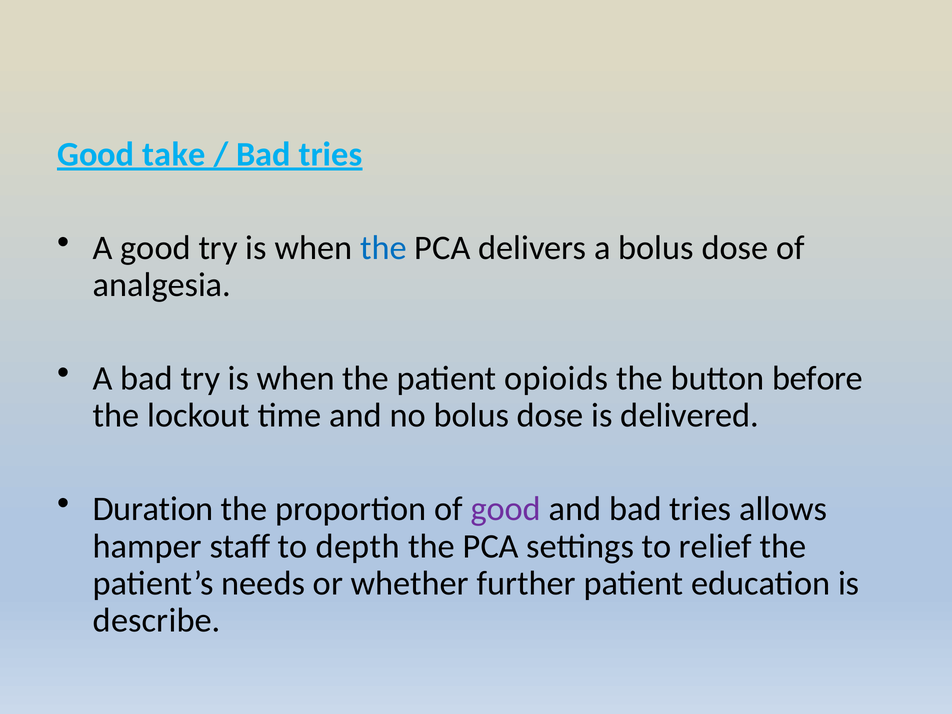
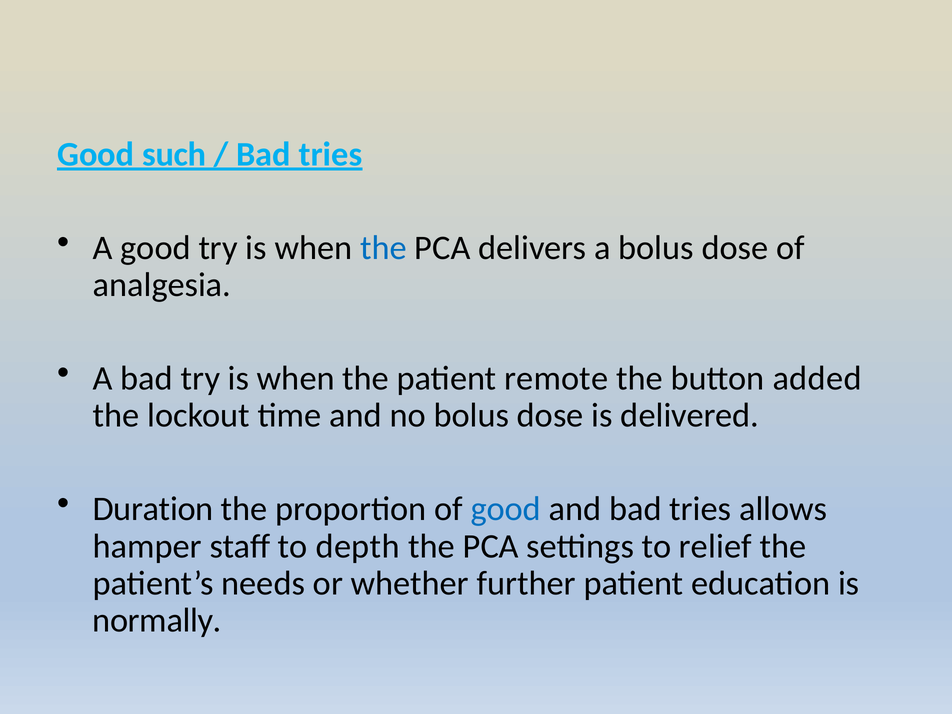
take: take -> such (174, 154)
opioids: opioids -> remote (556, 378)
before: before -> added (817, 378)
good colour: purple -> blue (506, 509)
describe: describe -> normally (157, 620)
